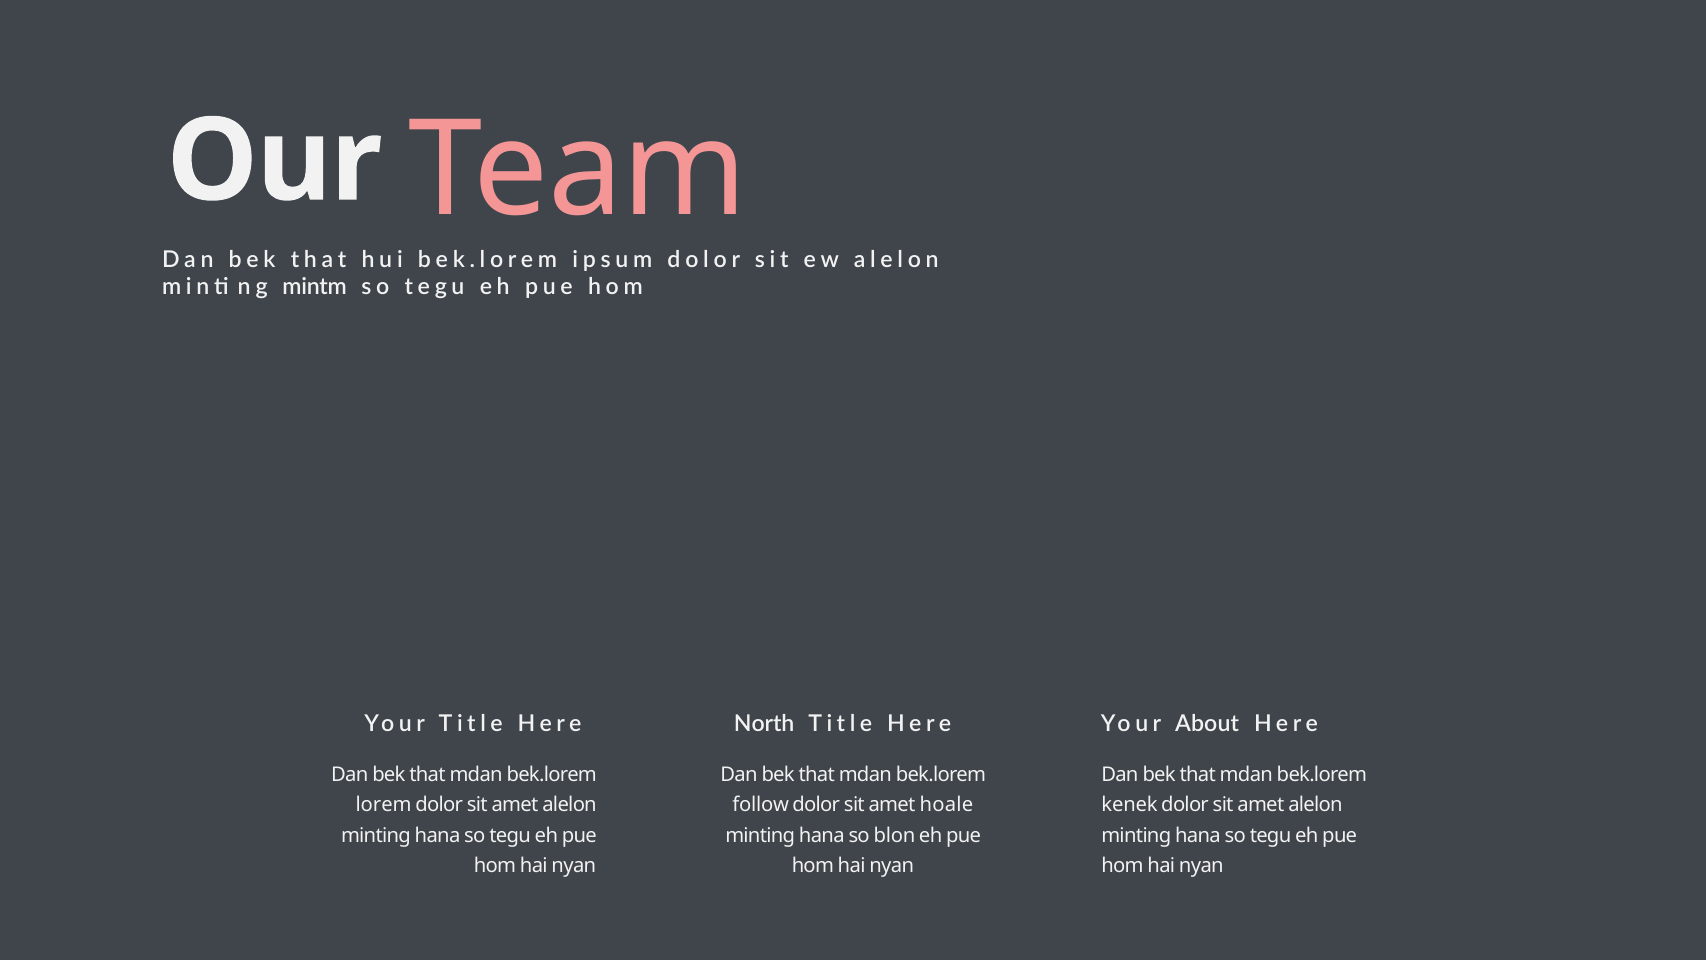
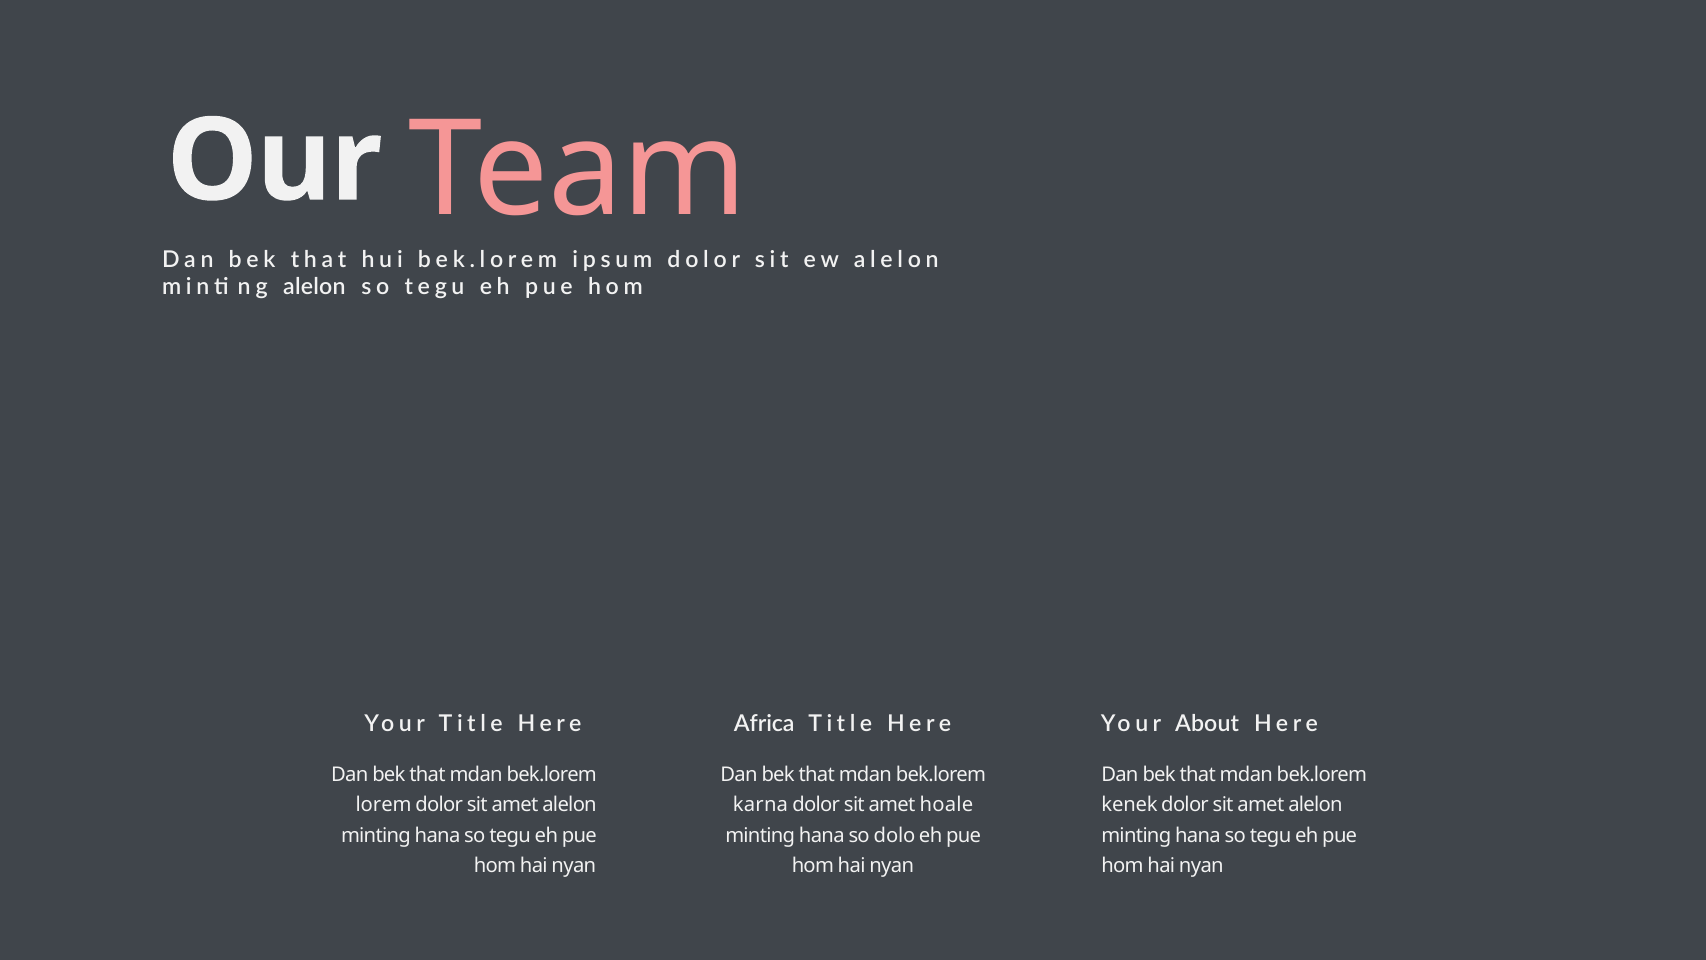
mintm: mintm -> alelon (314, 287)
North: North -> Africa (764, 724)
follow: follow -> karna (760, 805)
blon: blon -> dolo (895, 835)
